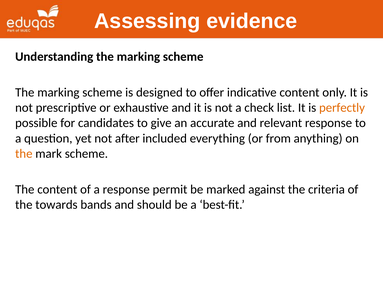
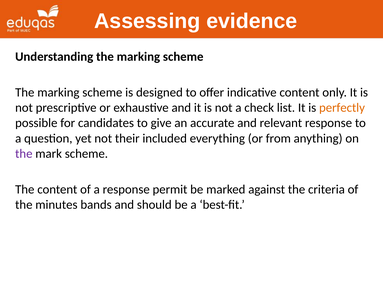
after: after -> their (127, 138)
the colour: orange -> purple (24, 154)
towards: towards -> minutes (56, 205)
